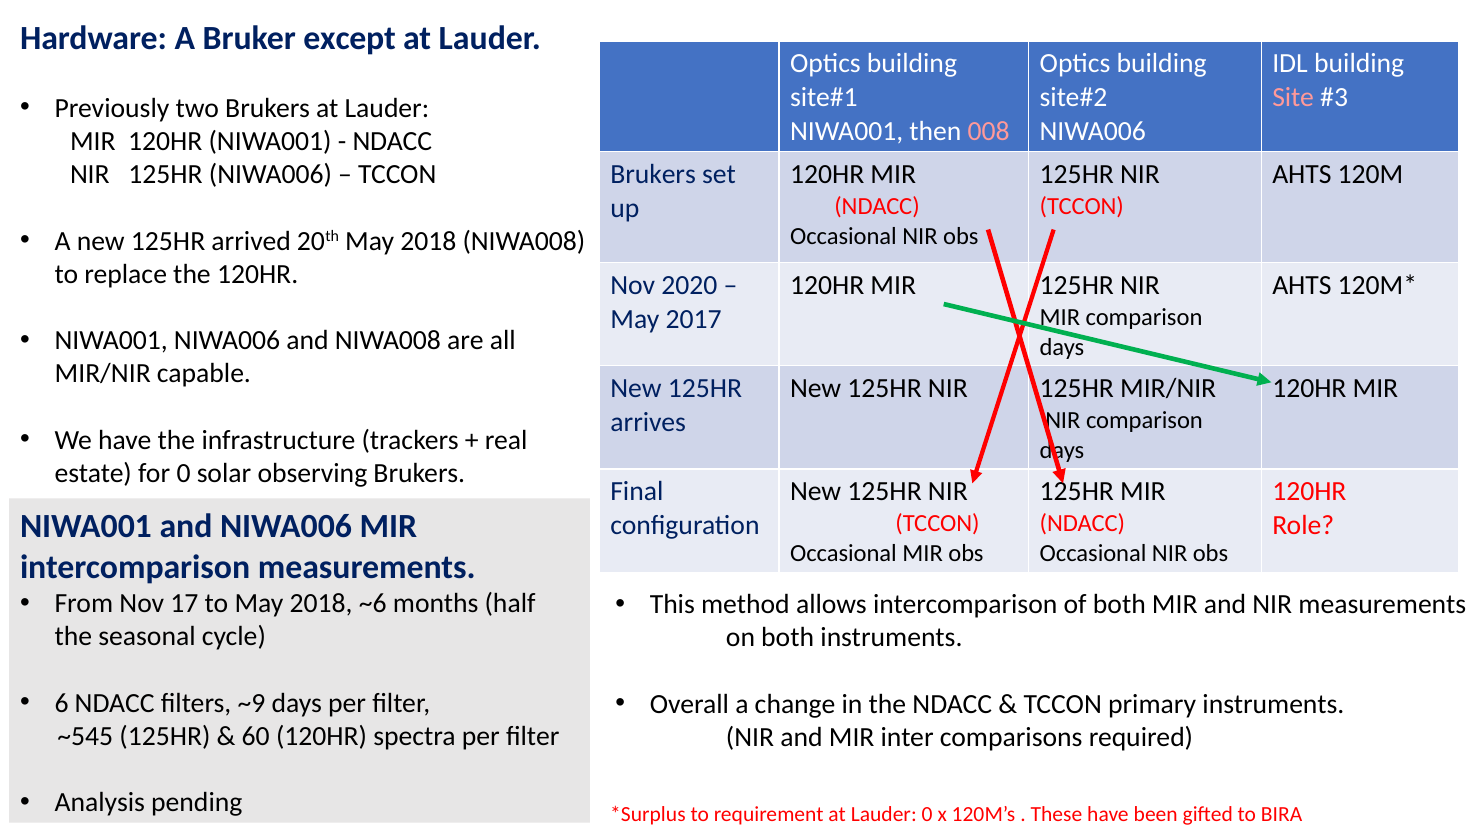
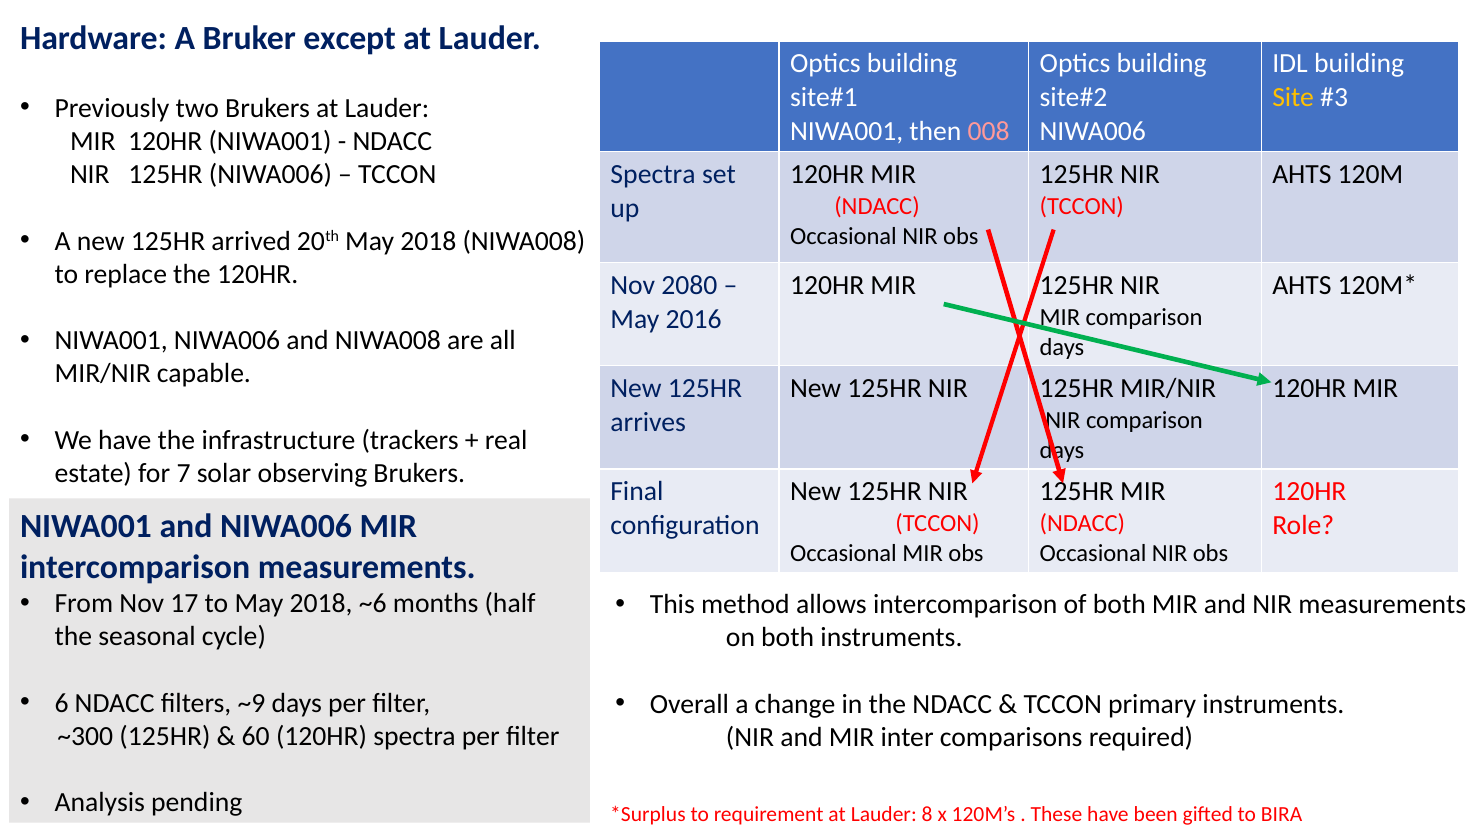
Site colour: pink -> yellow (1293, 98)
Brukers: Brukers -> Spectra (653, 174)
2020: 2020 -> 2080 (689, 285)
2017: 2017 -> 2016 (694, 319)
for 0: 0 -> 7 (184, 474)
~545: ~545 -> ~300 (85, 736)
Lauder 0: 0 -> 8 (927, 815)
